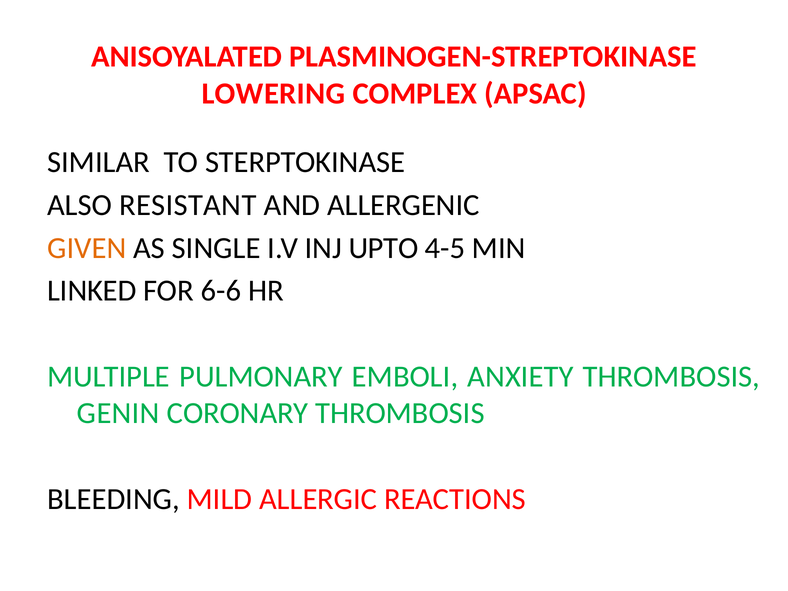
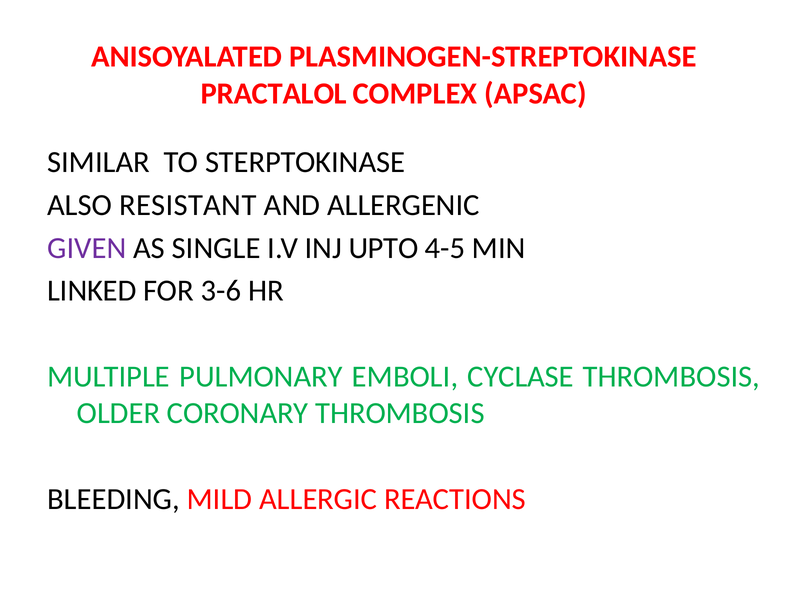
LOWERING: LOWERING -> PRACTALOL (274, 93)
GIVEN colour: orange -> purple (87, 248)
6-6: 6-6 -> 3-6 (221, 291)
ANXIETY: ANXIETY -> CYCLASE (521, 377)
GENIN: GENIN -> OLDER (118, 413)
